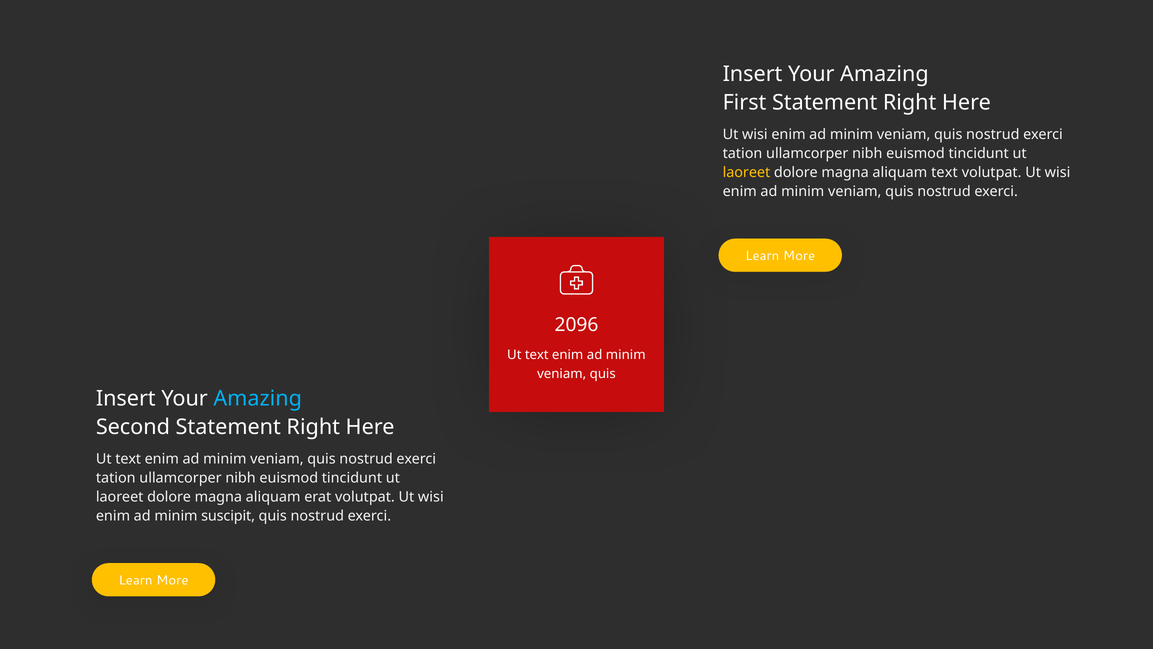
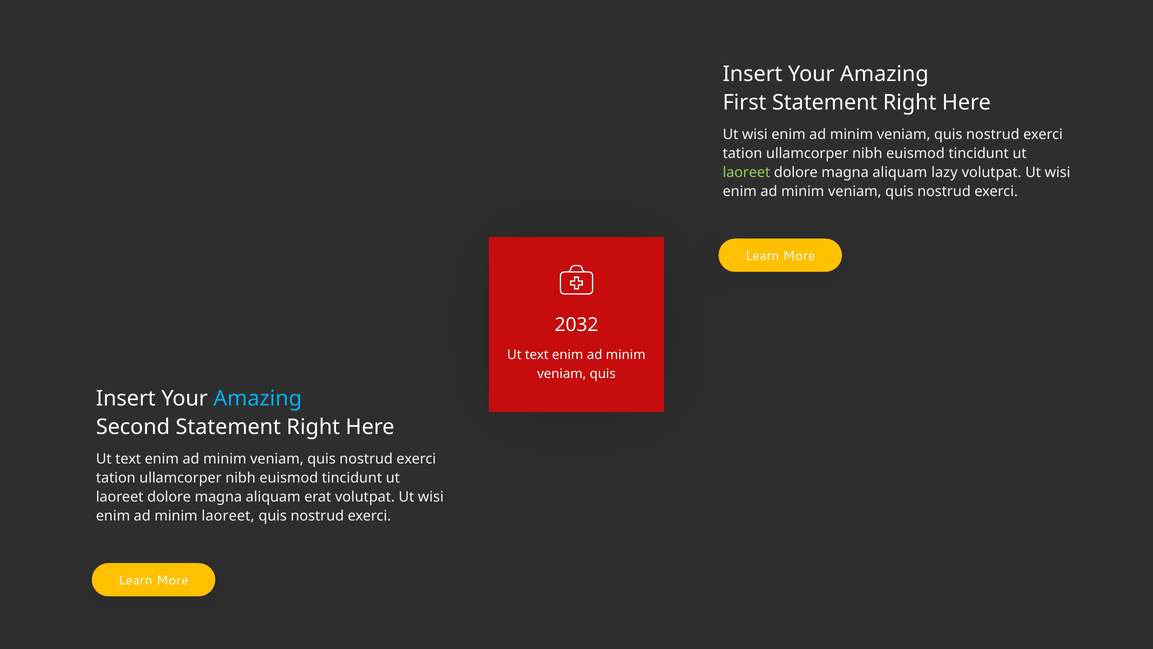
laoreet colour: yellow -> light green (746, 172)
aliquam text: text -> lazy (944, 172)
2096: 2096 -> 2032 (576, 325)
minim suscipit: suscipit -> laoreet (228, 515)
